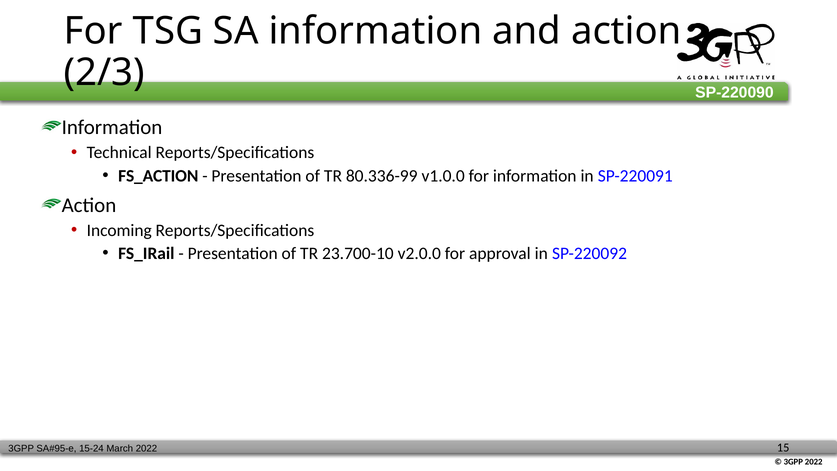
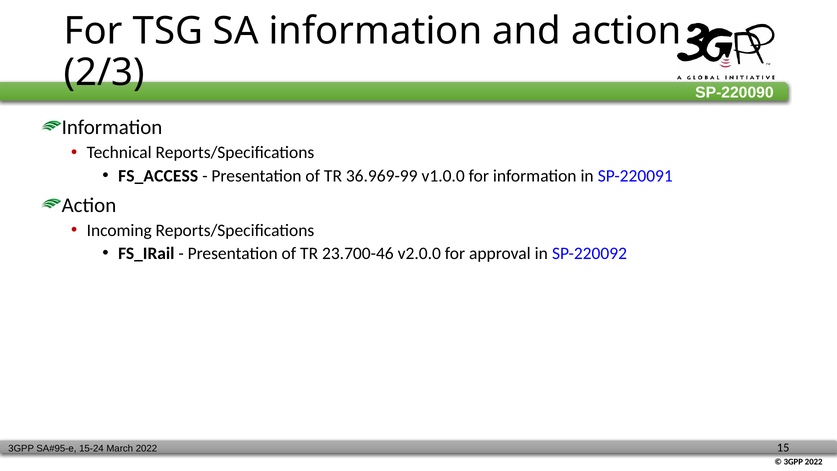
FS_ACTION: FS_ACTION -> FS_ACCESS (158, 176)
80.336-99: 80.336-99 -> 36.969-99 (382, 176)
23.700-10: 23.700-10 -> 23.700-46 (358, 253)
